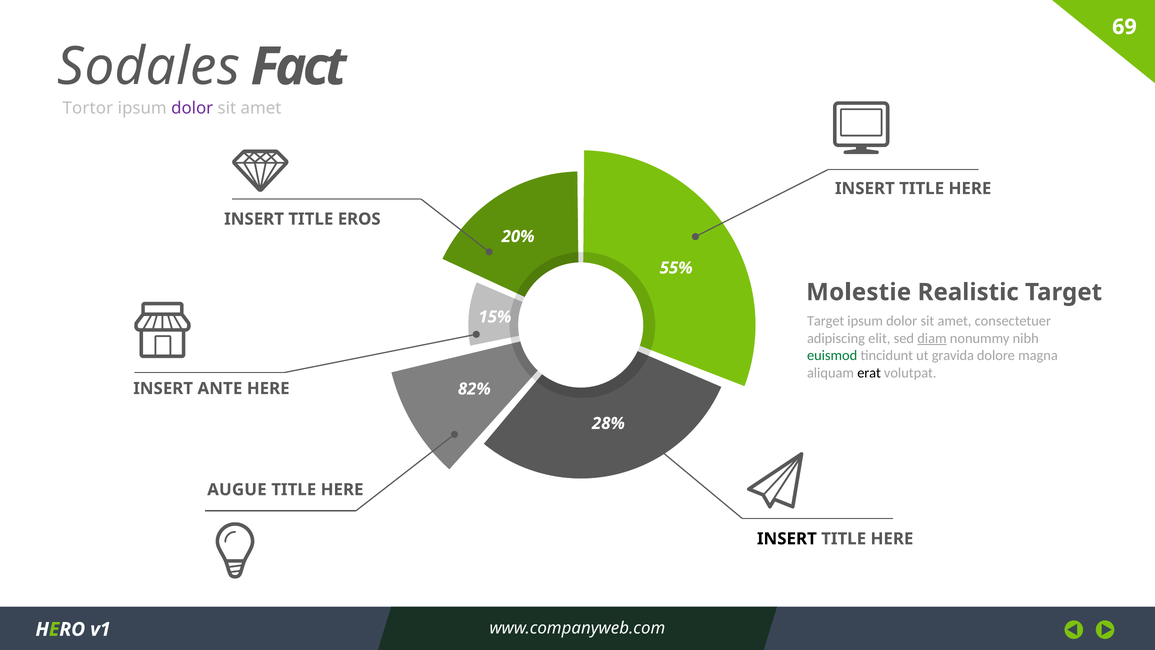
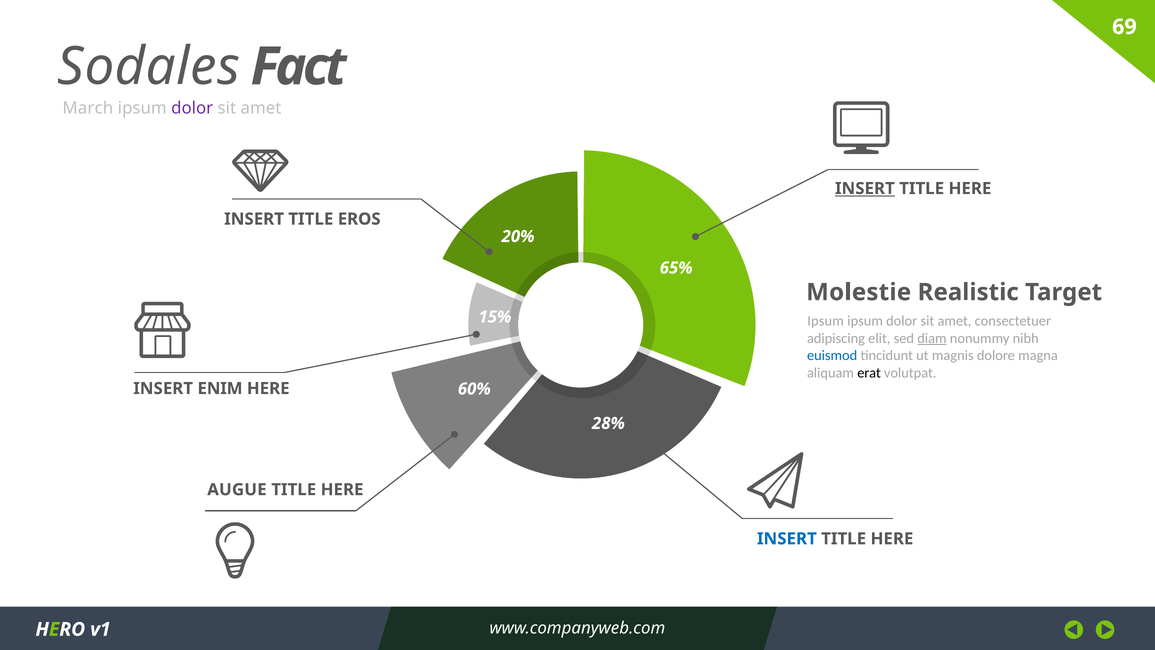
Tortor: Tortor -> March (88, 108)
INSERT underline: none -> present (865, 188)
55%: 55% -> 65% (676, 268)
Target: Target -> Ipsum (826, 321)
euismod colour: green -> blue (832, 355)
gravida: gravida -> magnis (953, 355)
ANTE: ANTE -> ENIM (220, 388)
82%: 82% -> 60% (474, 389)
INSERT colour: black -> blue (787, 539)
